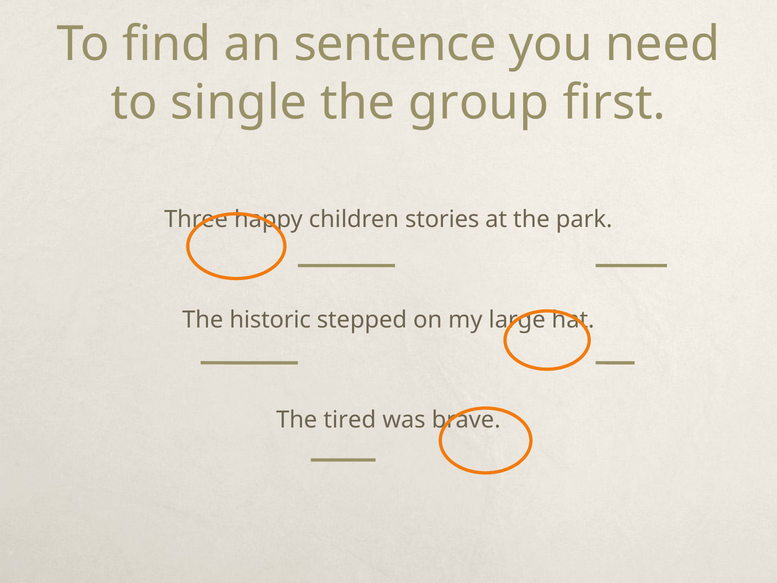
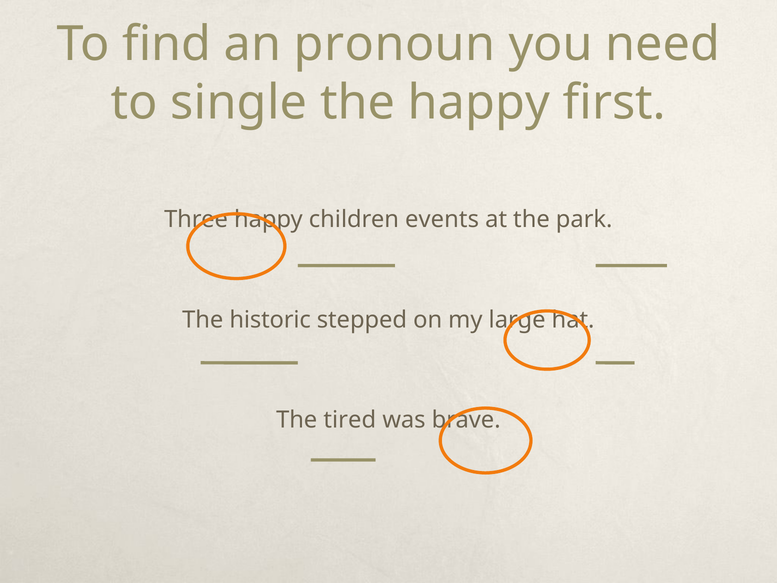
sentence: sentence -> pronoun (395, 44)
the group: group -> happy (479, 103)
stories: stories -> events (442, 220)
